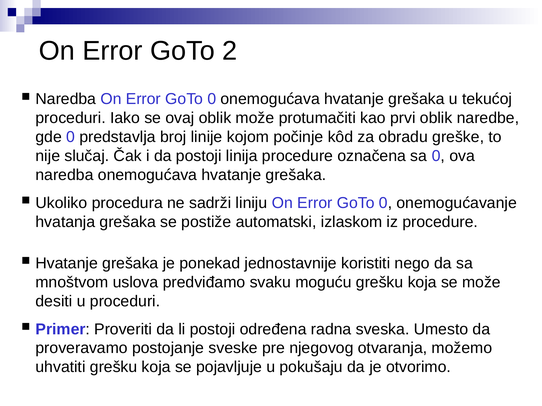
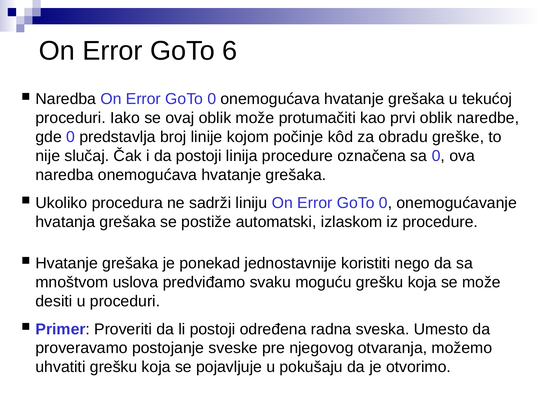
2: 2 -> 6 (230, 51)
